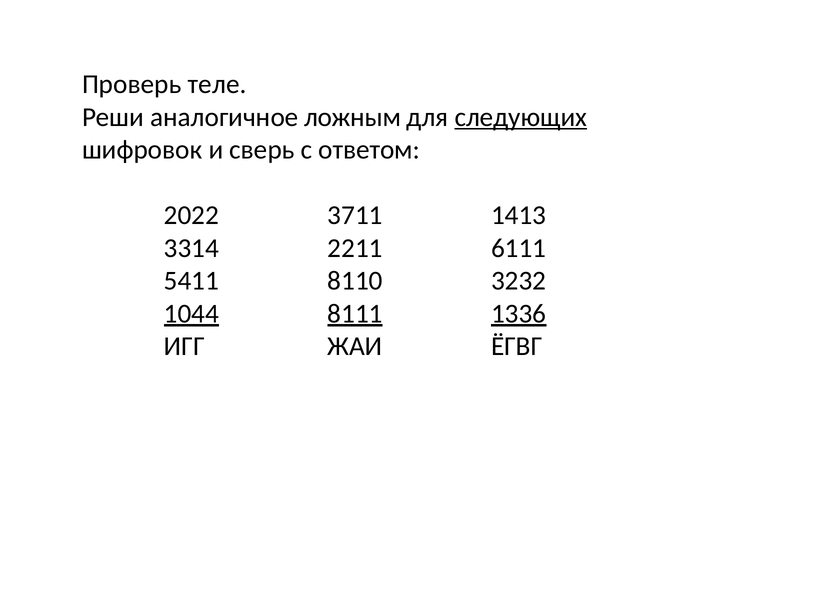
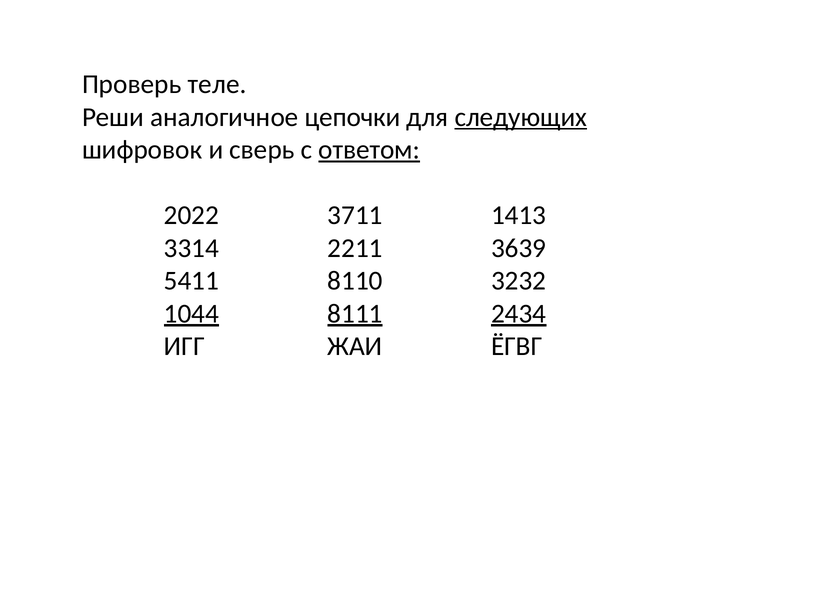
ложным: ложным -> цепочки (353, 117)
ответом underline: none -> present (369, 150)
6111: 6111 -> 3639 (519, 248)
1336: 1336 -> 2434 (519, 313)
